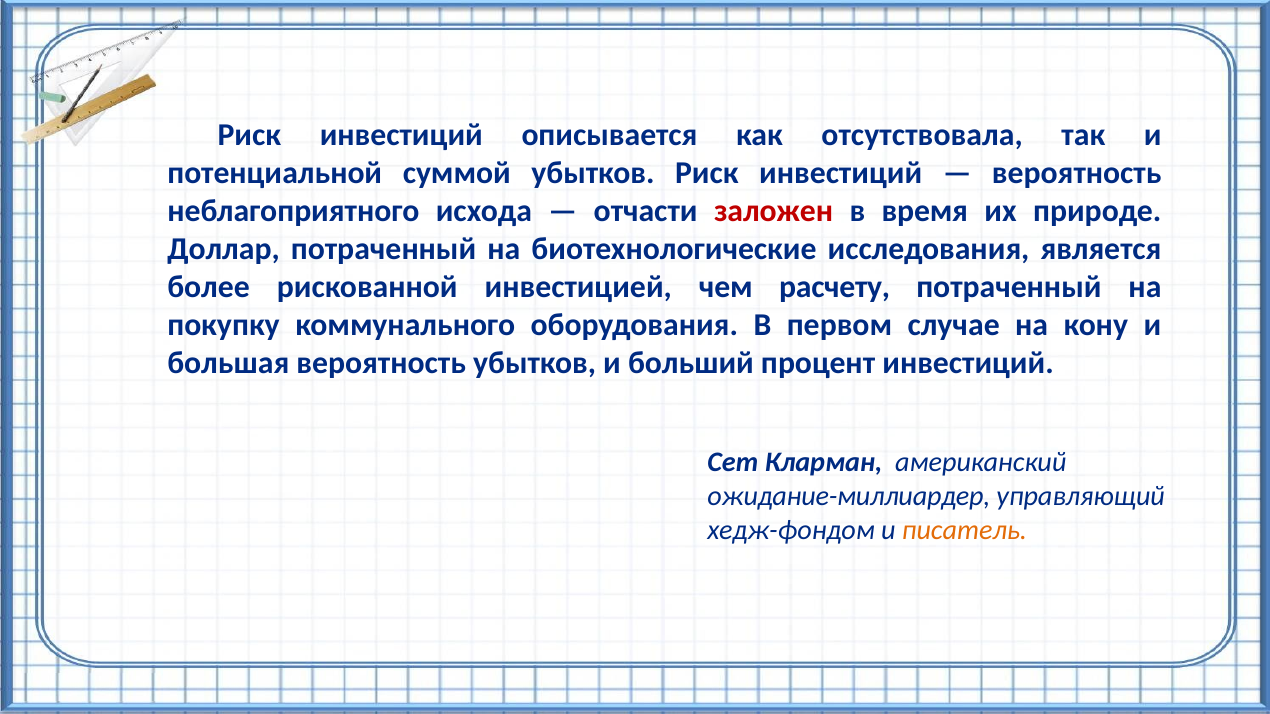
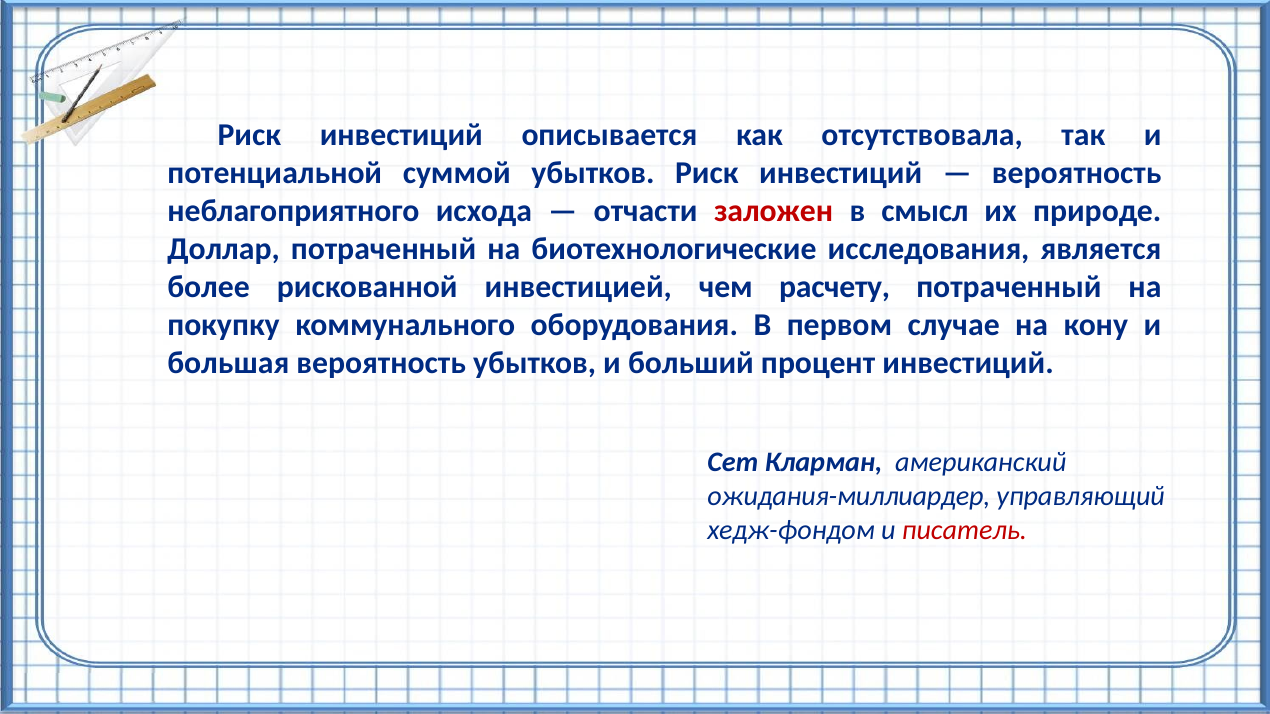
время: время -> смысл (925, 211)
ожидание-миллиардер: ожидание-миллиардер -> ожидания-миллиардер (849, 496)
писатель colour: orange -> red (965, 530)
